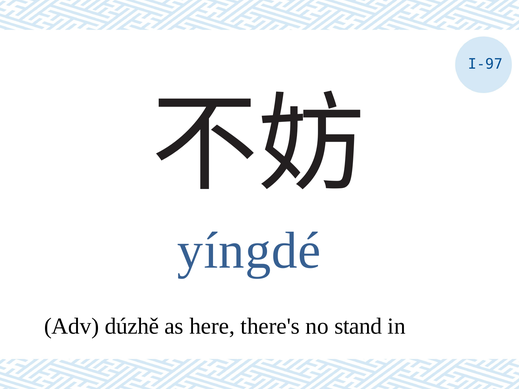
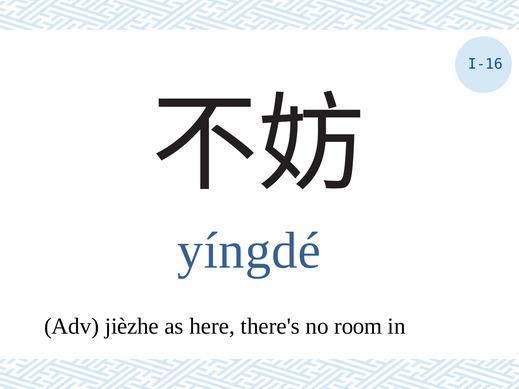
I-97: I-97 -> I-16 (485, 64)
dúzhě: dúzhě -> jièzhe (132, 326)
stand: stand -> room (358, 326)
